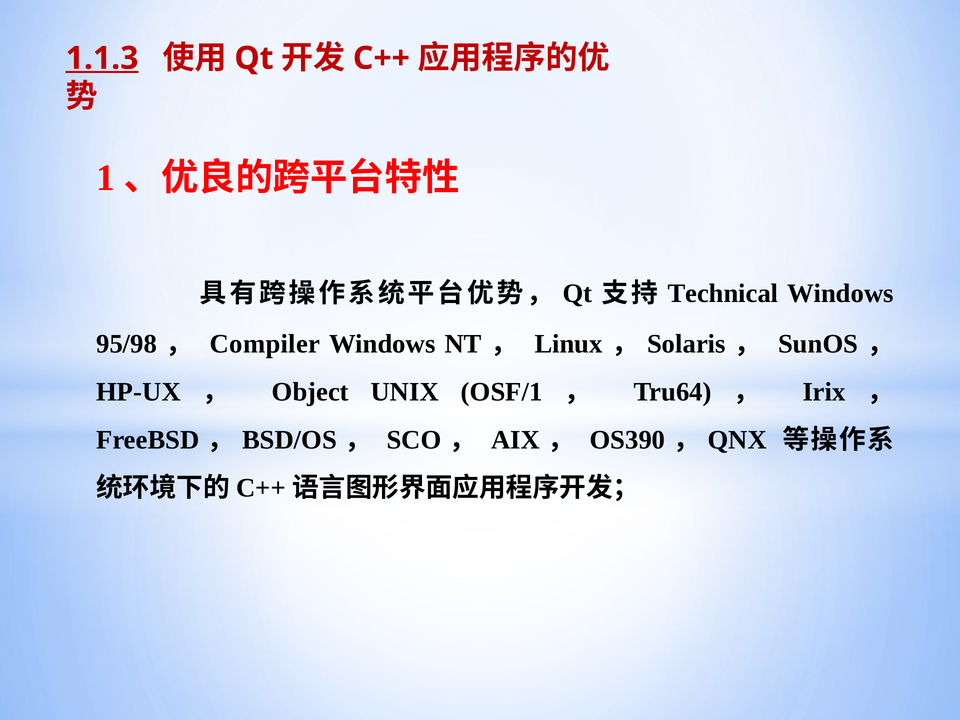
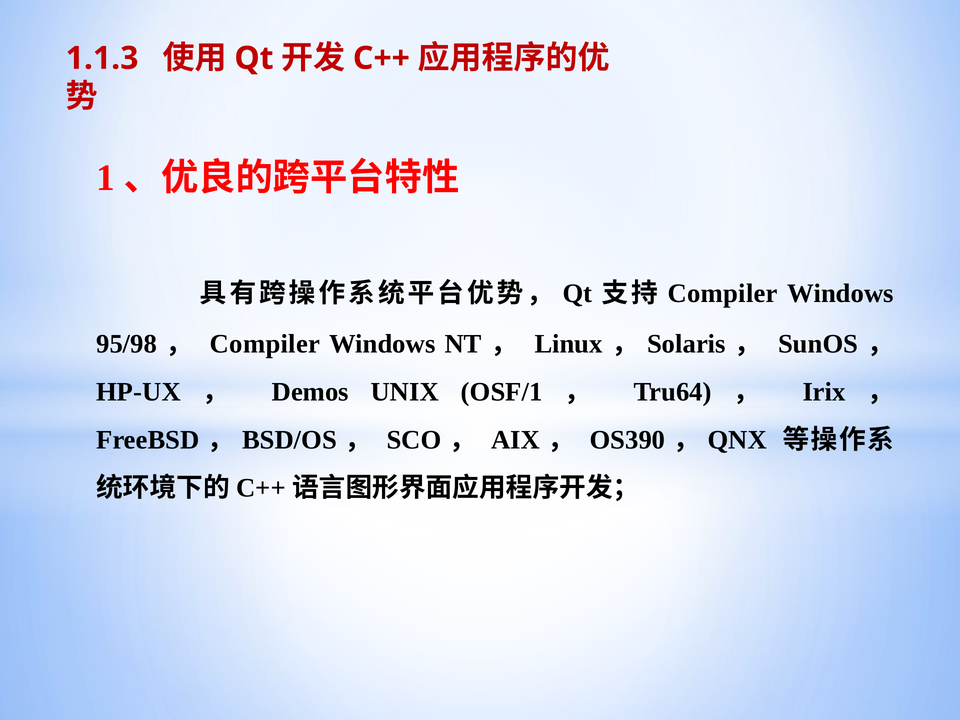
1.1.3 underline: present -> none (102, 58)
Technical: Technical -> Compiler (723, 294)
Object: Object -> Demos (310, 392)
